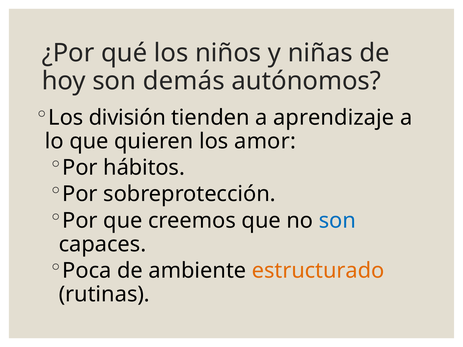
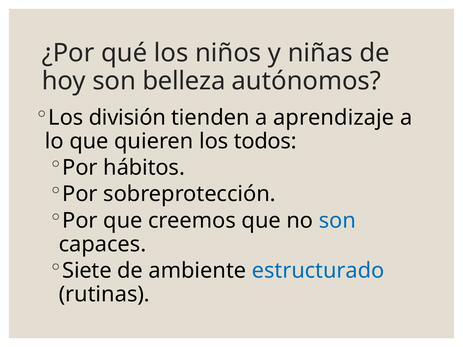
demás: demás -> belleza (184, 81)
amor: amor -> todos (265, 141)
Poca: Poca -> Siete (87, 271)
estructurado colour: orange -> blue (318, 271)
